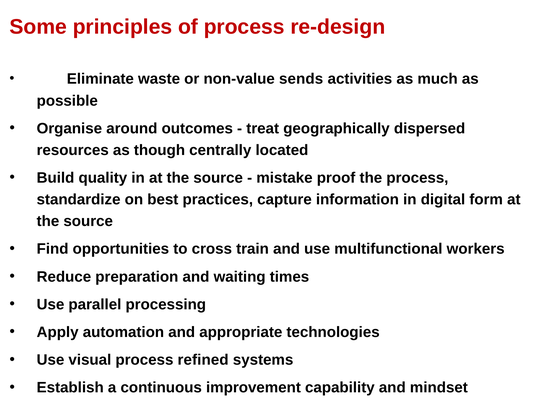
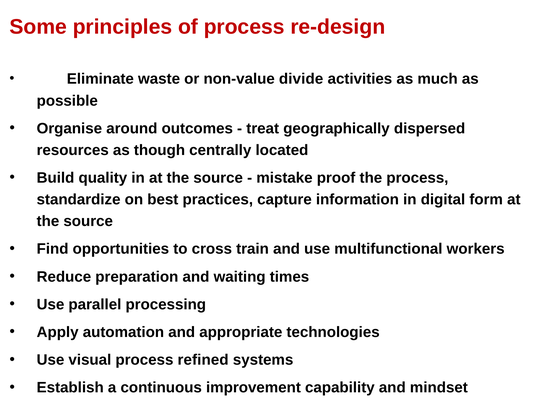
sends: sends -> divide (301, 79)
